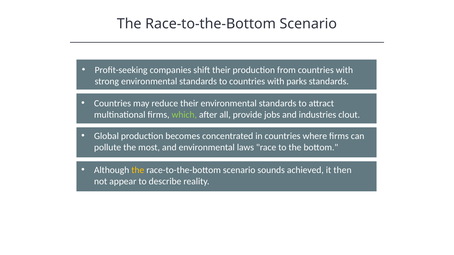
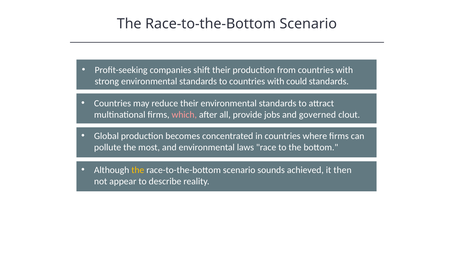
parks: parks -> could (297, 81)
which colour: light green -> pink (184, 115)
industries: industries -> governed (317, 115)
